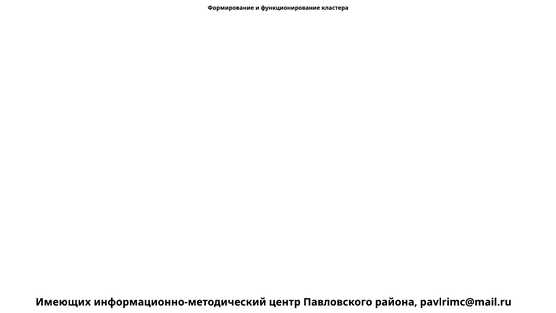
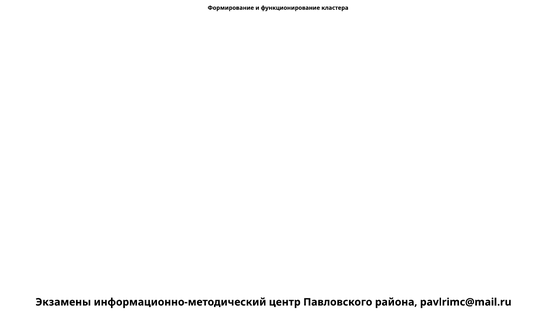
Имеющих: Имеющих -> Экзамены (63, 302)
